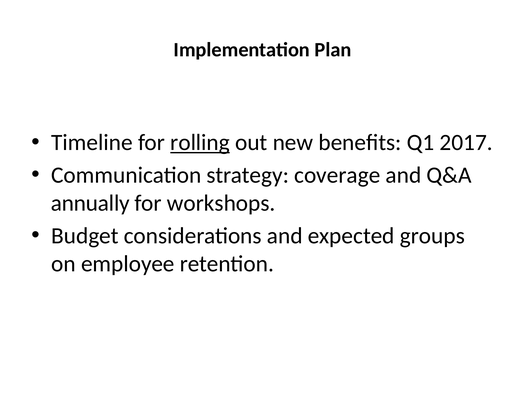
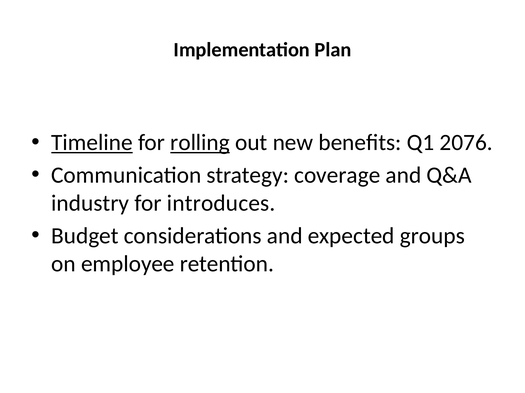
Timeline underline: none -> present (92, 143)
2017: 2017 -> 2076 (466, 143)
annually: annually -> industry (90, 203)
workshops: workshops -> introduces (221, 203)
